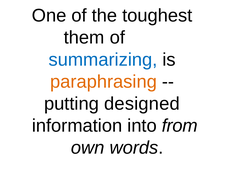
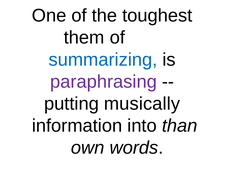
paraphrasing colour: orange -> purple (104, 82)
designed: designed -> musically (142, 104)
from: from -> than (180, 126)
